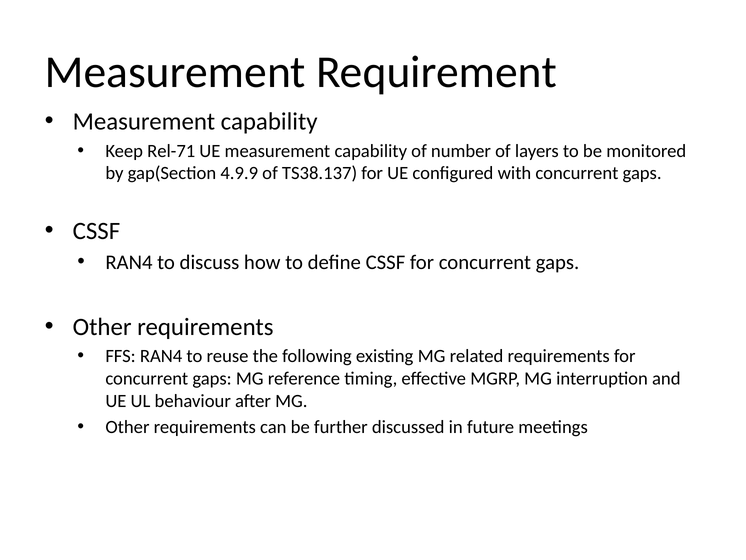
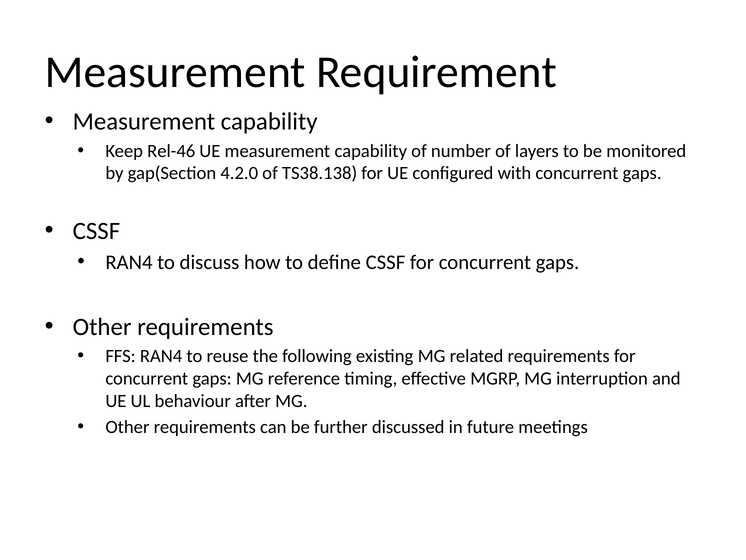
Rel-71: Rel-71 -> Rel-46 (171, 151)
4.9.9: 4.9.9 -> 4.2.0 (239, 173)
TS38.137: TS38.137 -> TS38.138 (320, 173)
